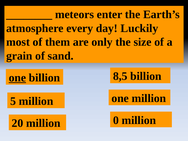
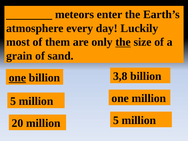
the underline: none -> present (123, 42)
8,5: 8,5 -> 3,8 (120, 76)
20 million 0: 0 -> 5 (116, 120)
